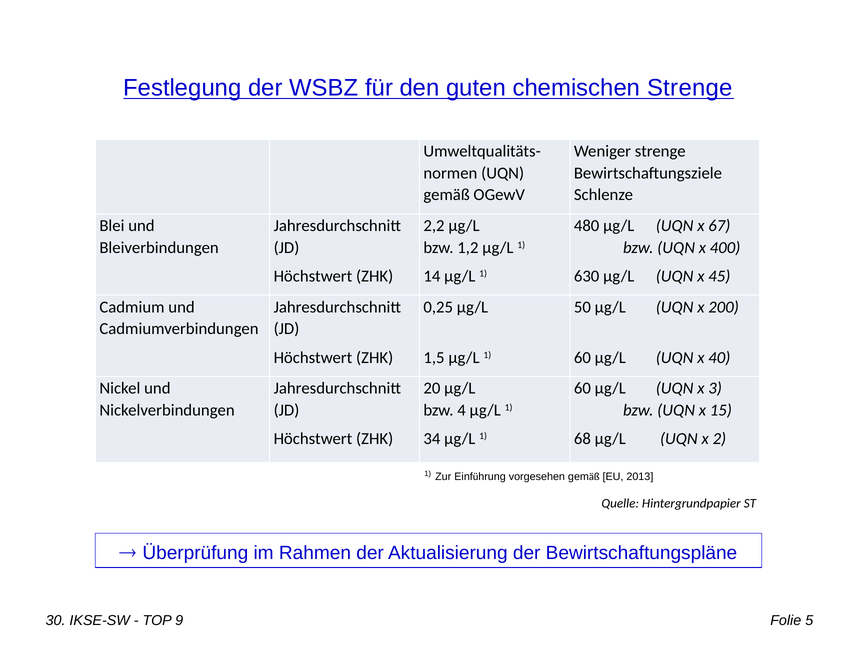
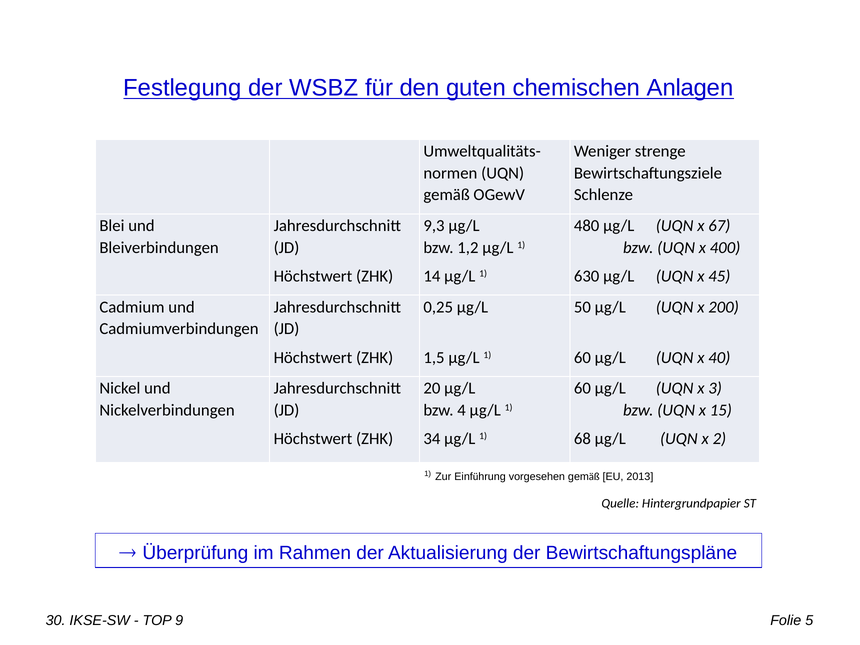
chemischen Strenge: Strenge -> Anlagen (690, 88)
2,2: 2,2 -> 9,3 (434, 226)
